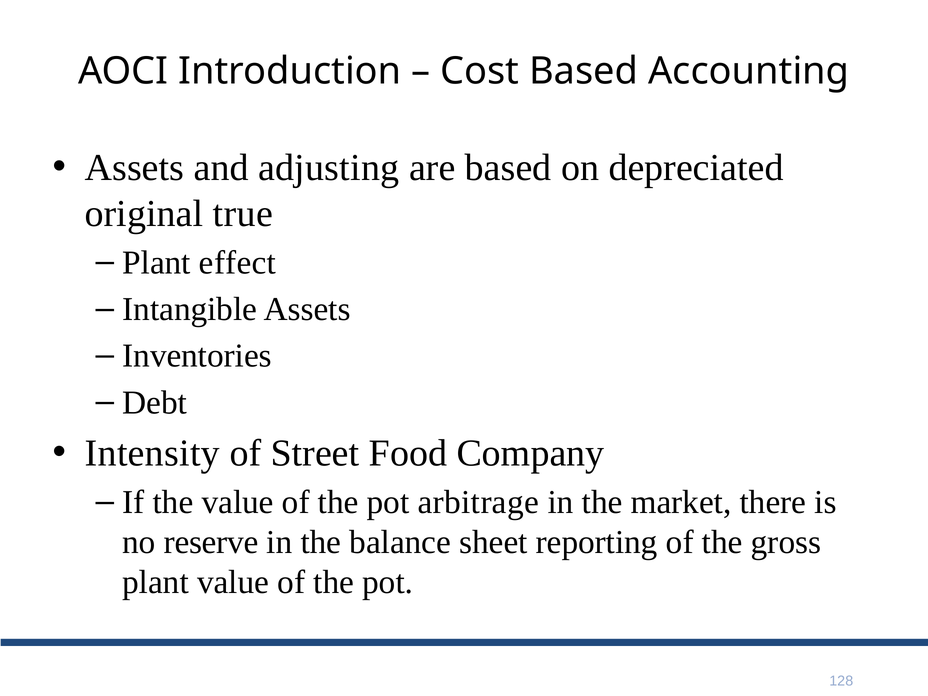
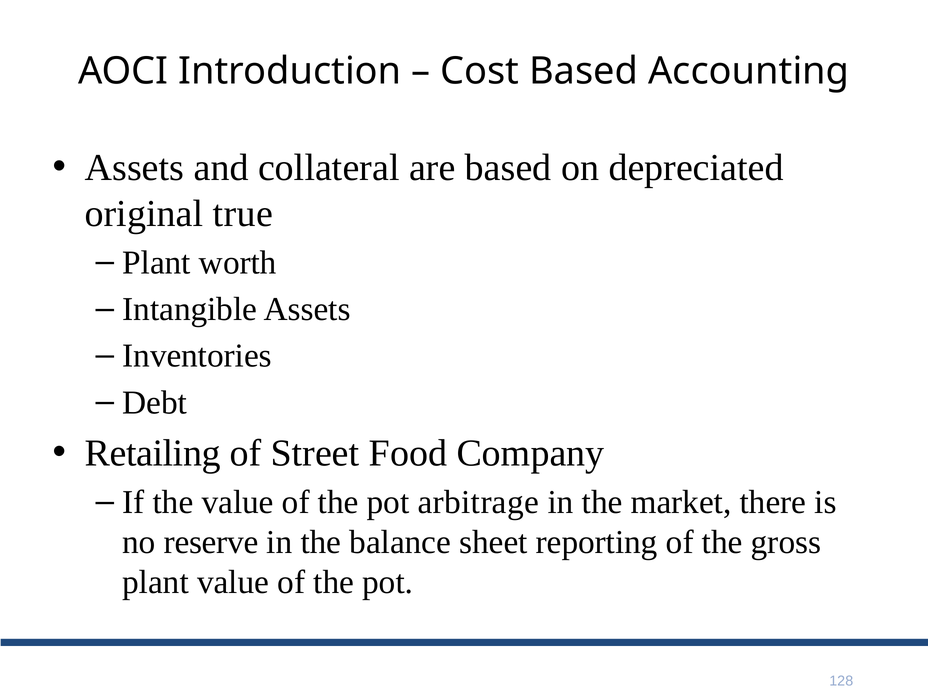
adjusting: adjusting -> collateral (329, 168)
effect: effect -> worth (238, 263)
Intensity: Intensity -> Retailing (153, 453)
